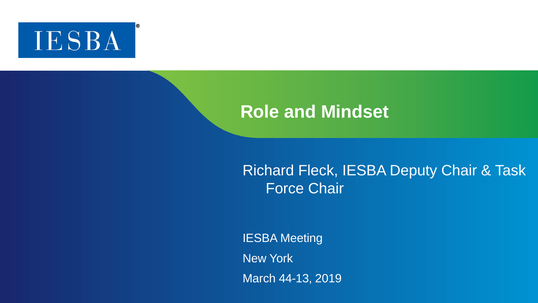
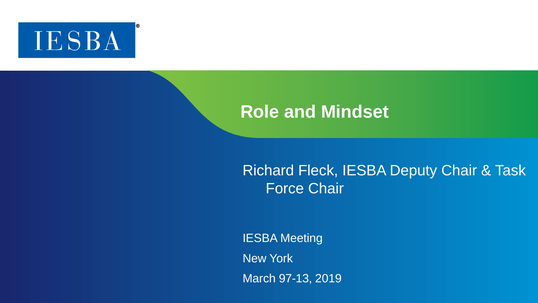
44-13: 44-13 -> 97-13 (295, 278)
